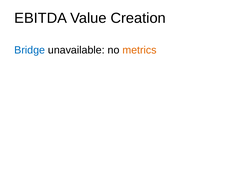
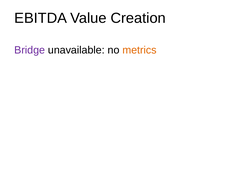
Bridge colour: blue -> purple (30, 50)
